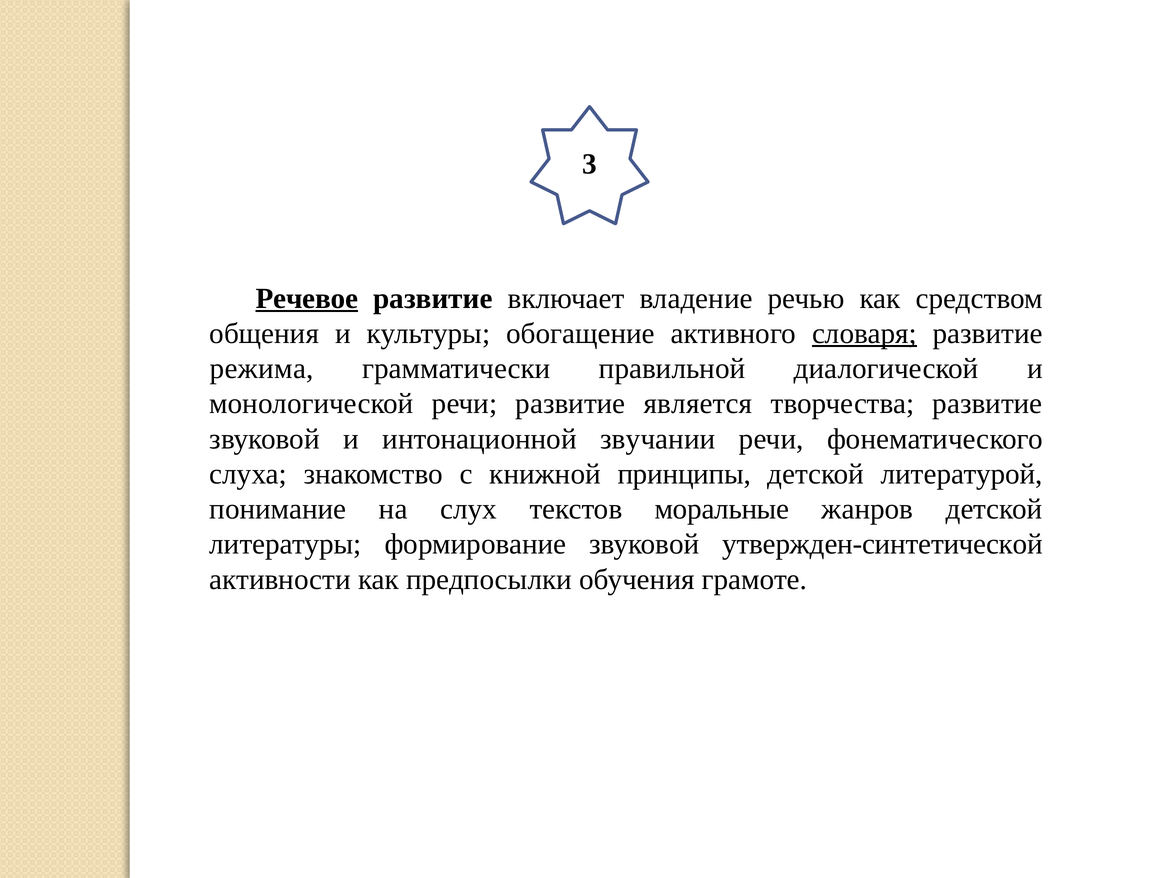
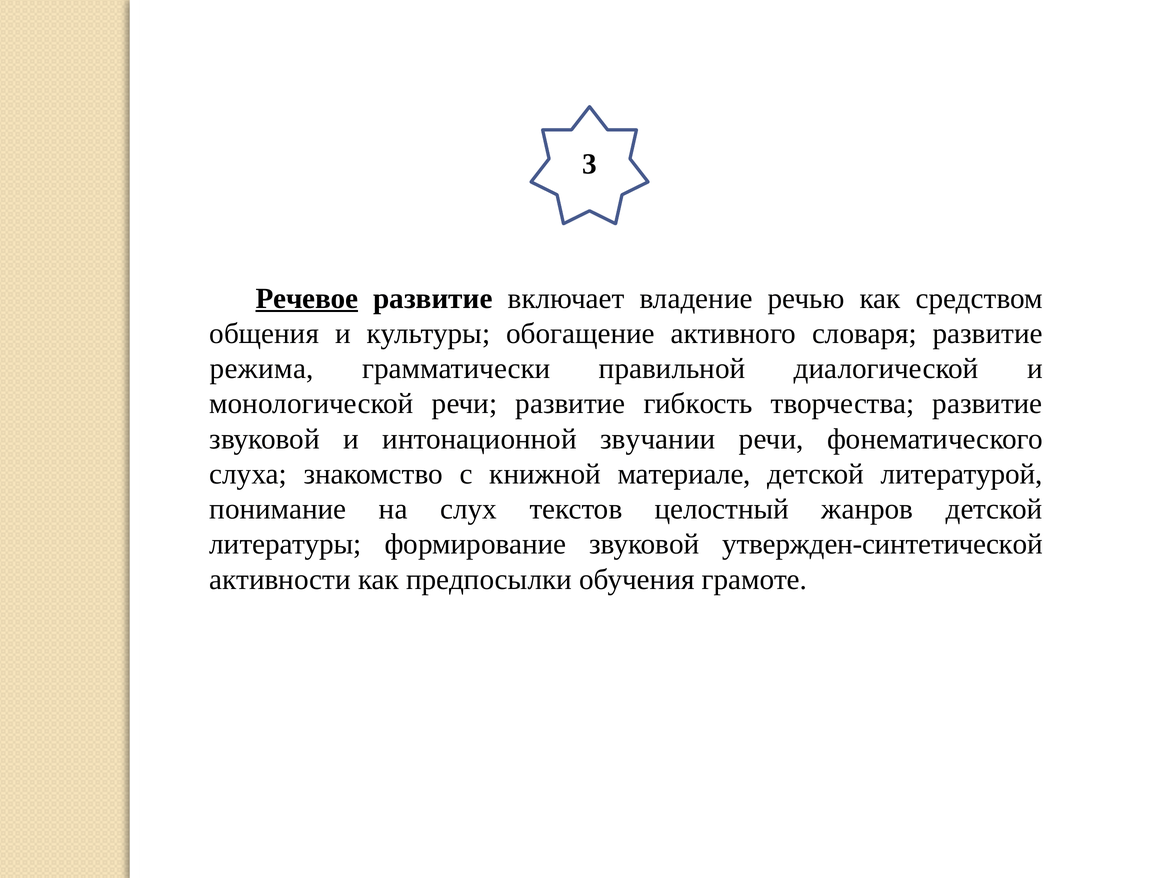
словаря underline: present -> none (864, 333)
является: является -> гибкость (698, 404)
принципы: принципы -> материале (684, 474)
моральные: моральные -> целостный (722, 509)
